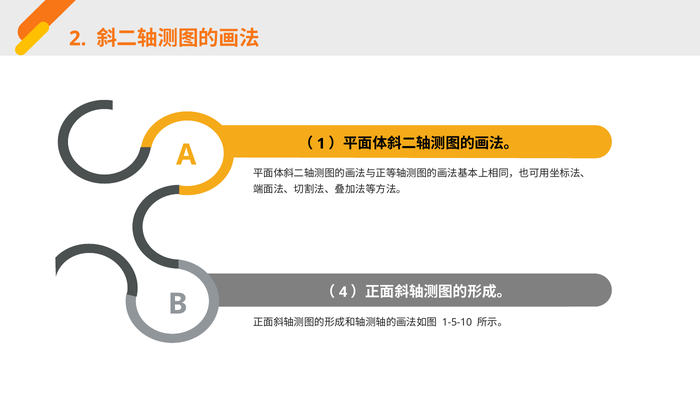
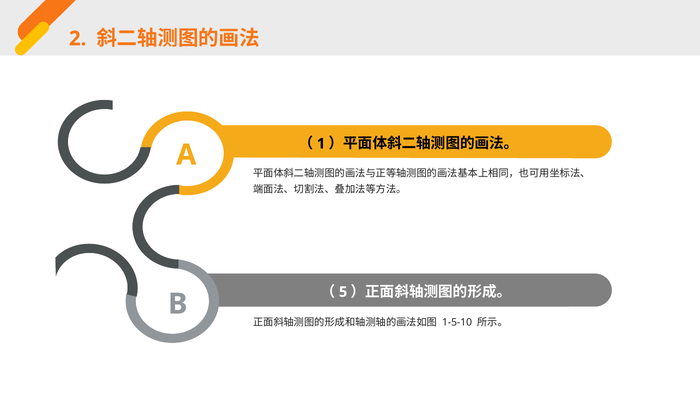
4: 4 -> 5 (343, 292)
